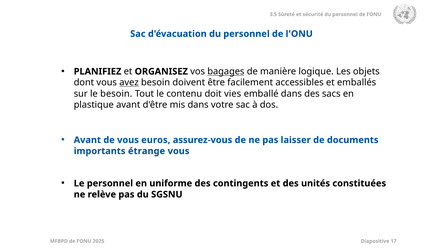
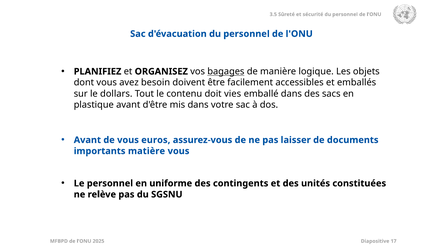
avez underline: present -> none (129, 83)
le besoin: besoin -> dollars (116, 94)
étrange: étrange -> matière (147, 151)
